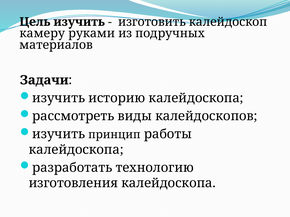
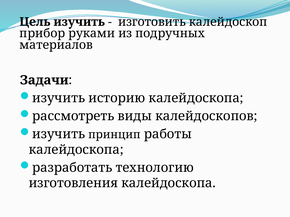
камеру: камеру -> прибор (42, 33)
